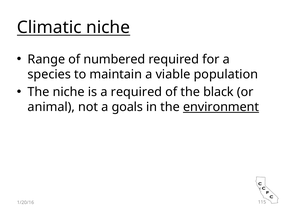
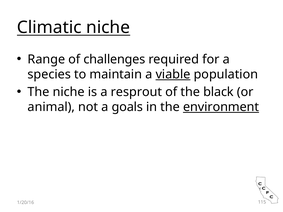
numbered: numbered -> challenges (114, 59)
viable underline: none -> present (173, 74)
a required: required -> resprout (136, 92)
